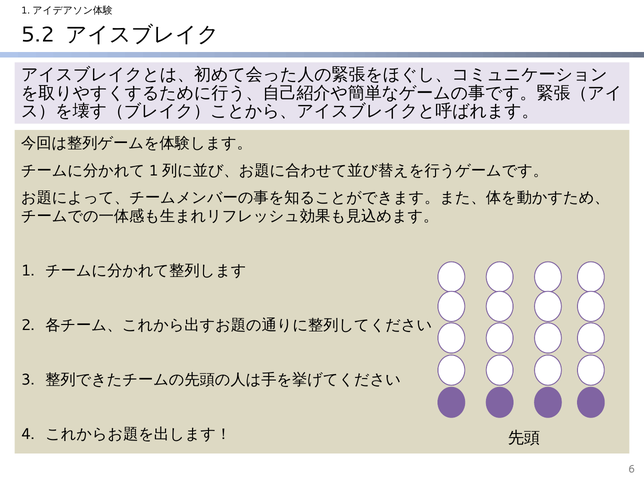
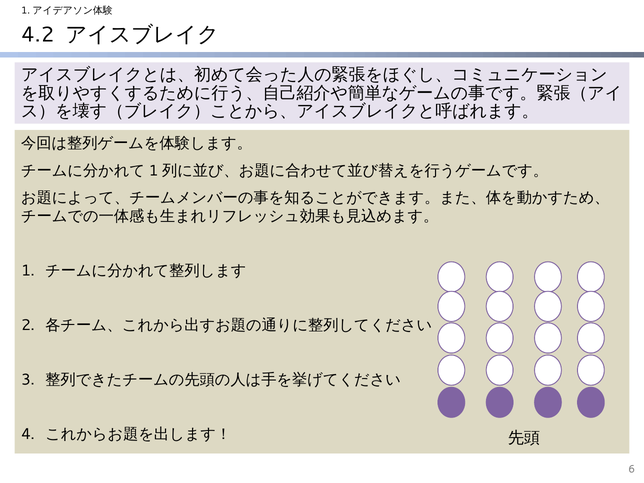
5.2: 5.2 -> 4.2 (38, 35)
